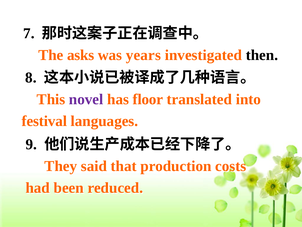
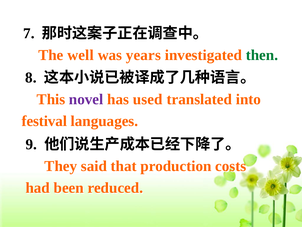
asks: asks -> well (81, 55)
then colour: black -> green (262, 55)
floor: floor -> used (148, 99)
